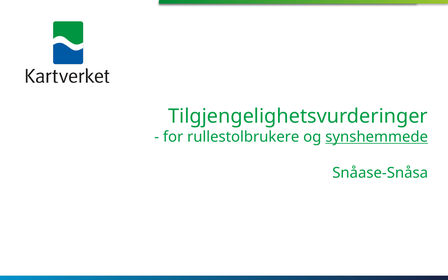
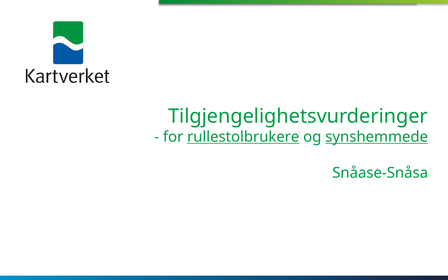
rullestolbrukere underline: none -> present (243, 137)
